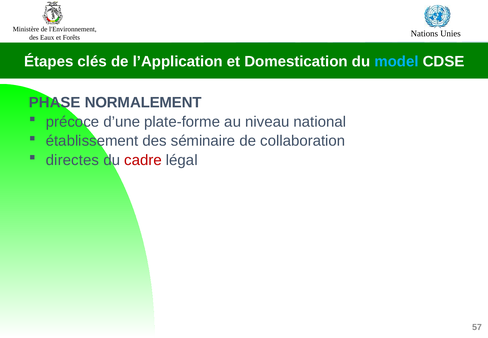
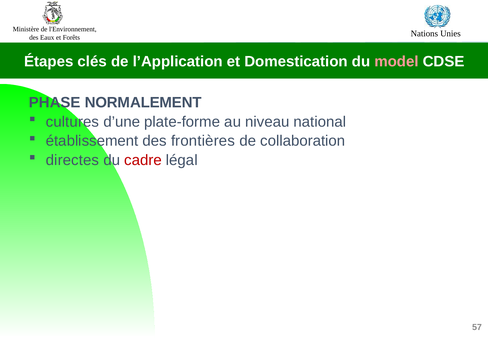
model colour: light blue -> pink (397, 62)
précoce: précoce -> cultures (72, 122)
séminaire: séminaire -> frontières (203, 141)
